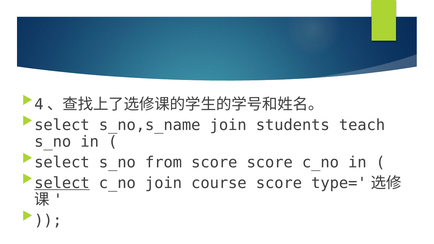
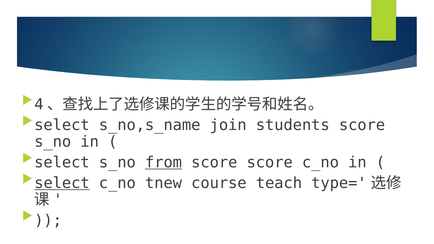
students teach: teach -> score (362, 125)
from underline: none -> present (164, 163)
c_no join: join -> tnew (164, 183)
course score: score -> teach (279, 183)
